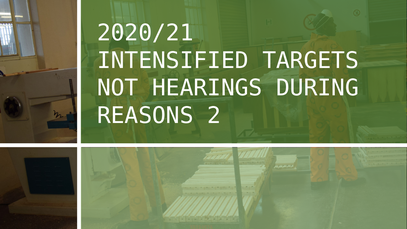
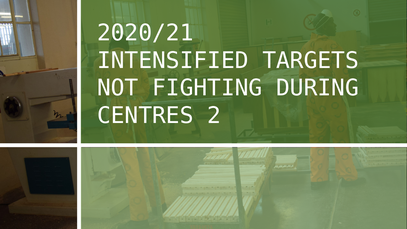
HEARINGS: HEARINGS -> FIGHTING (207, 88)
REASONS: REASONS -> CENTRES (145, 116)
